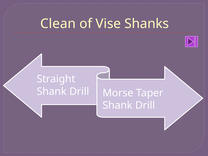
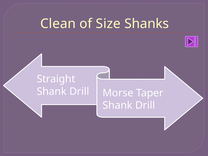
Vise: Vise -> Size (108, 24)
